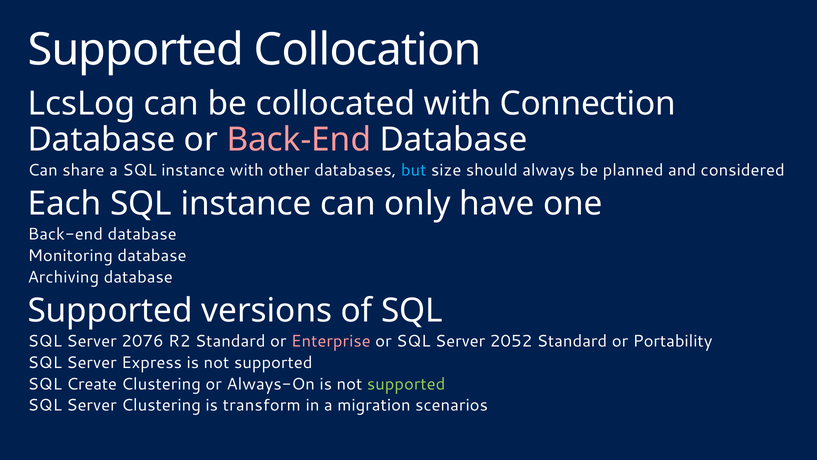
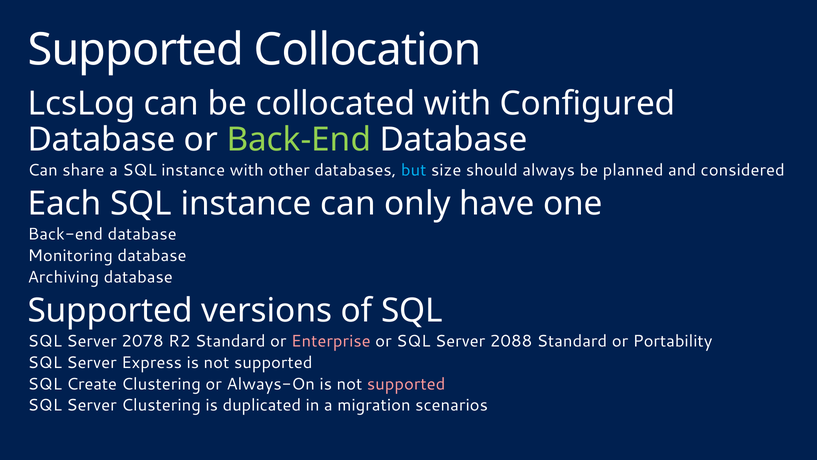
Connection: Connection -> Configured (588, 104)
Back-End colour: pink -> light green (299, 140)
2076: 2076 -> 2078 (142, 341)
2052: 2052 -> 2088 (511, 341)
supported colour: light green -> pink (406, 384)
transform: transform -> duplicated (262, 405)
